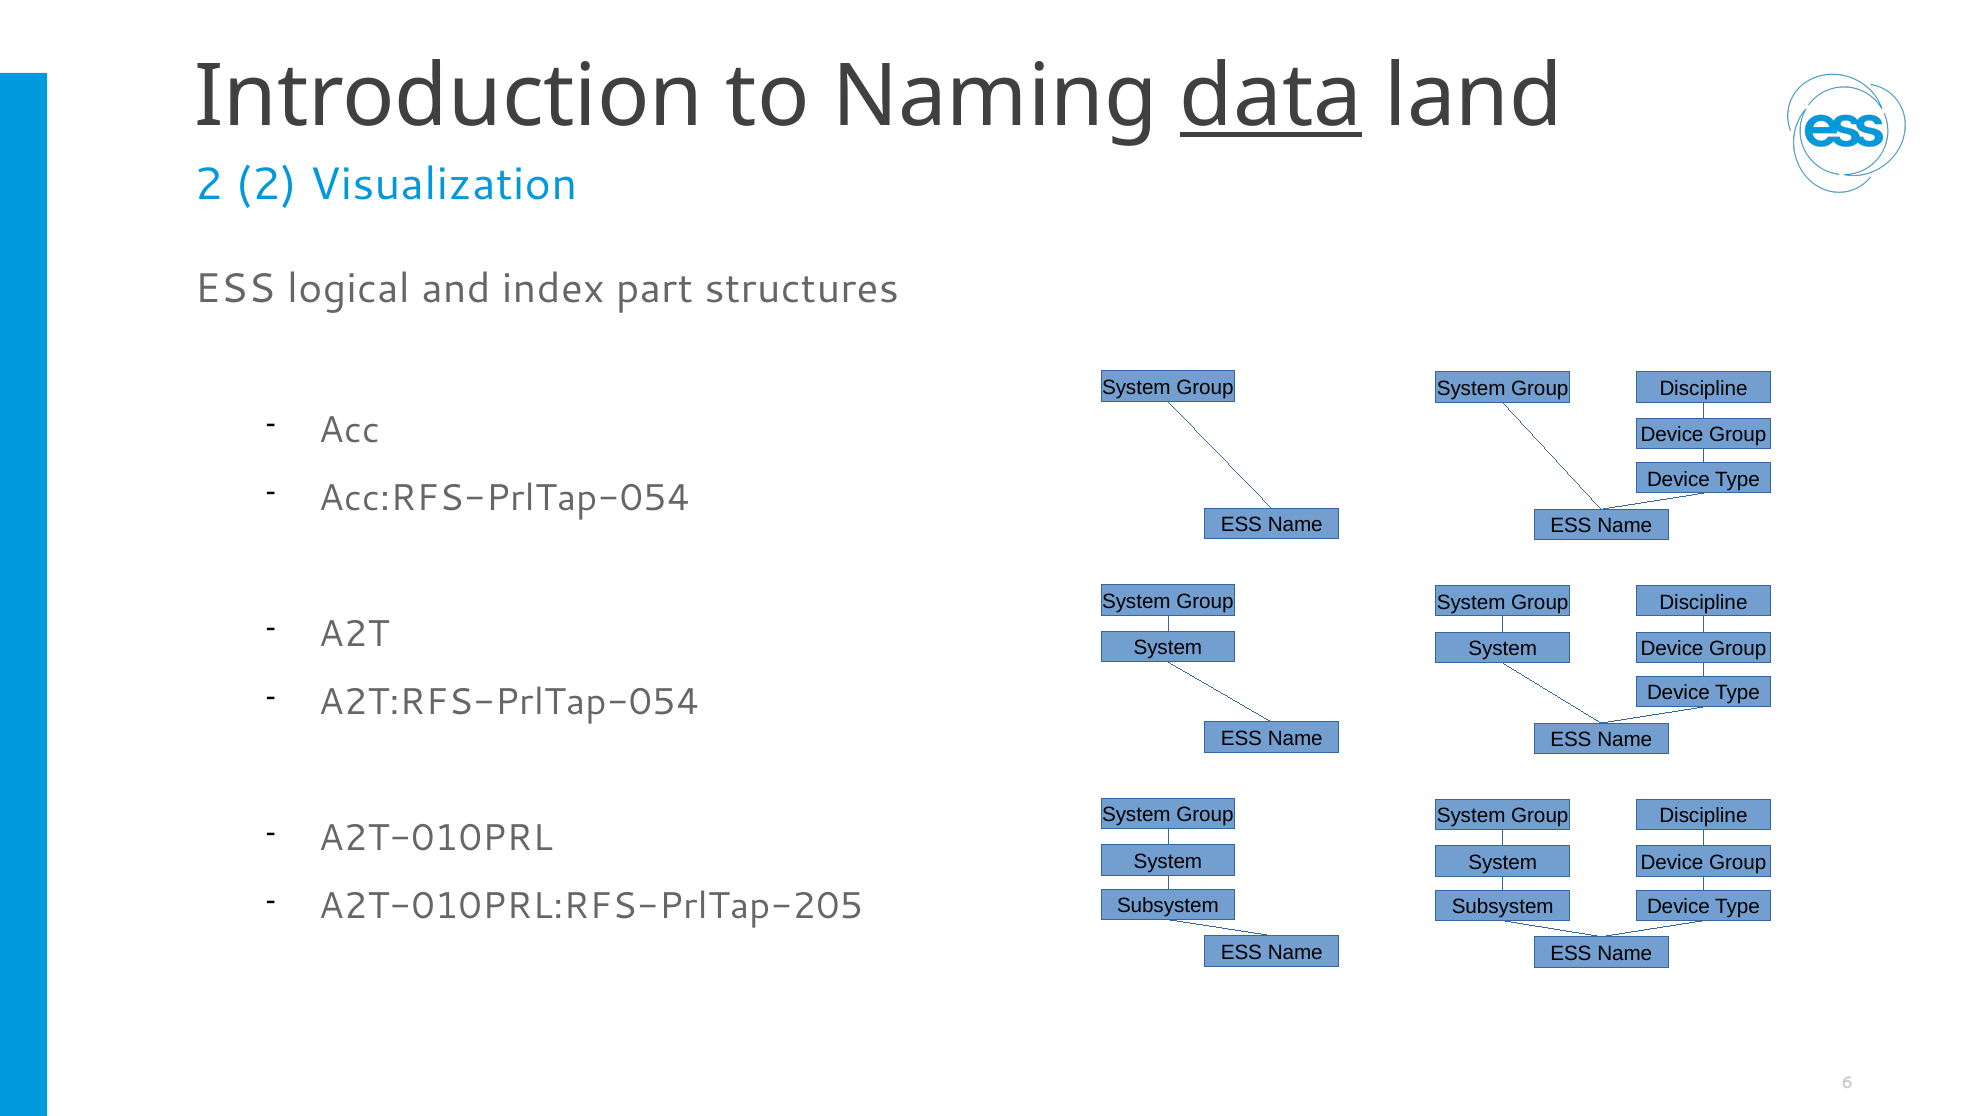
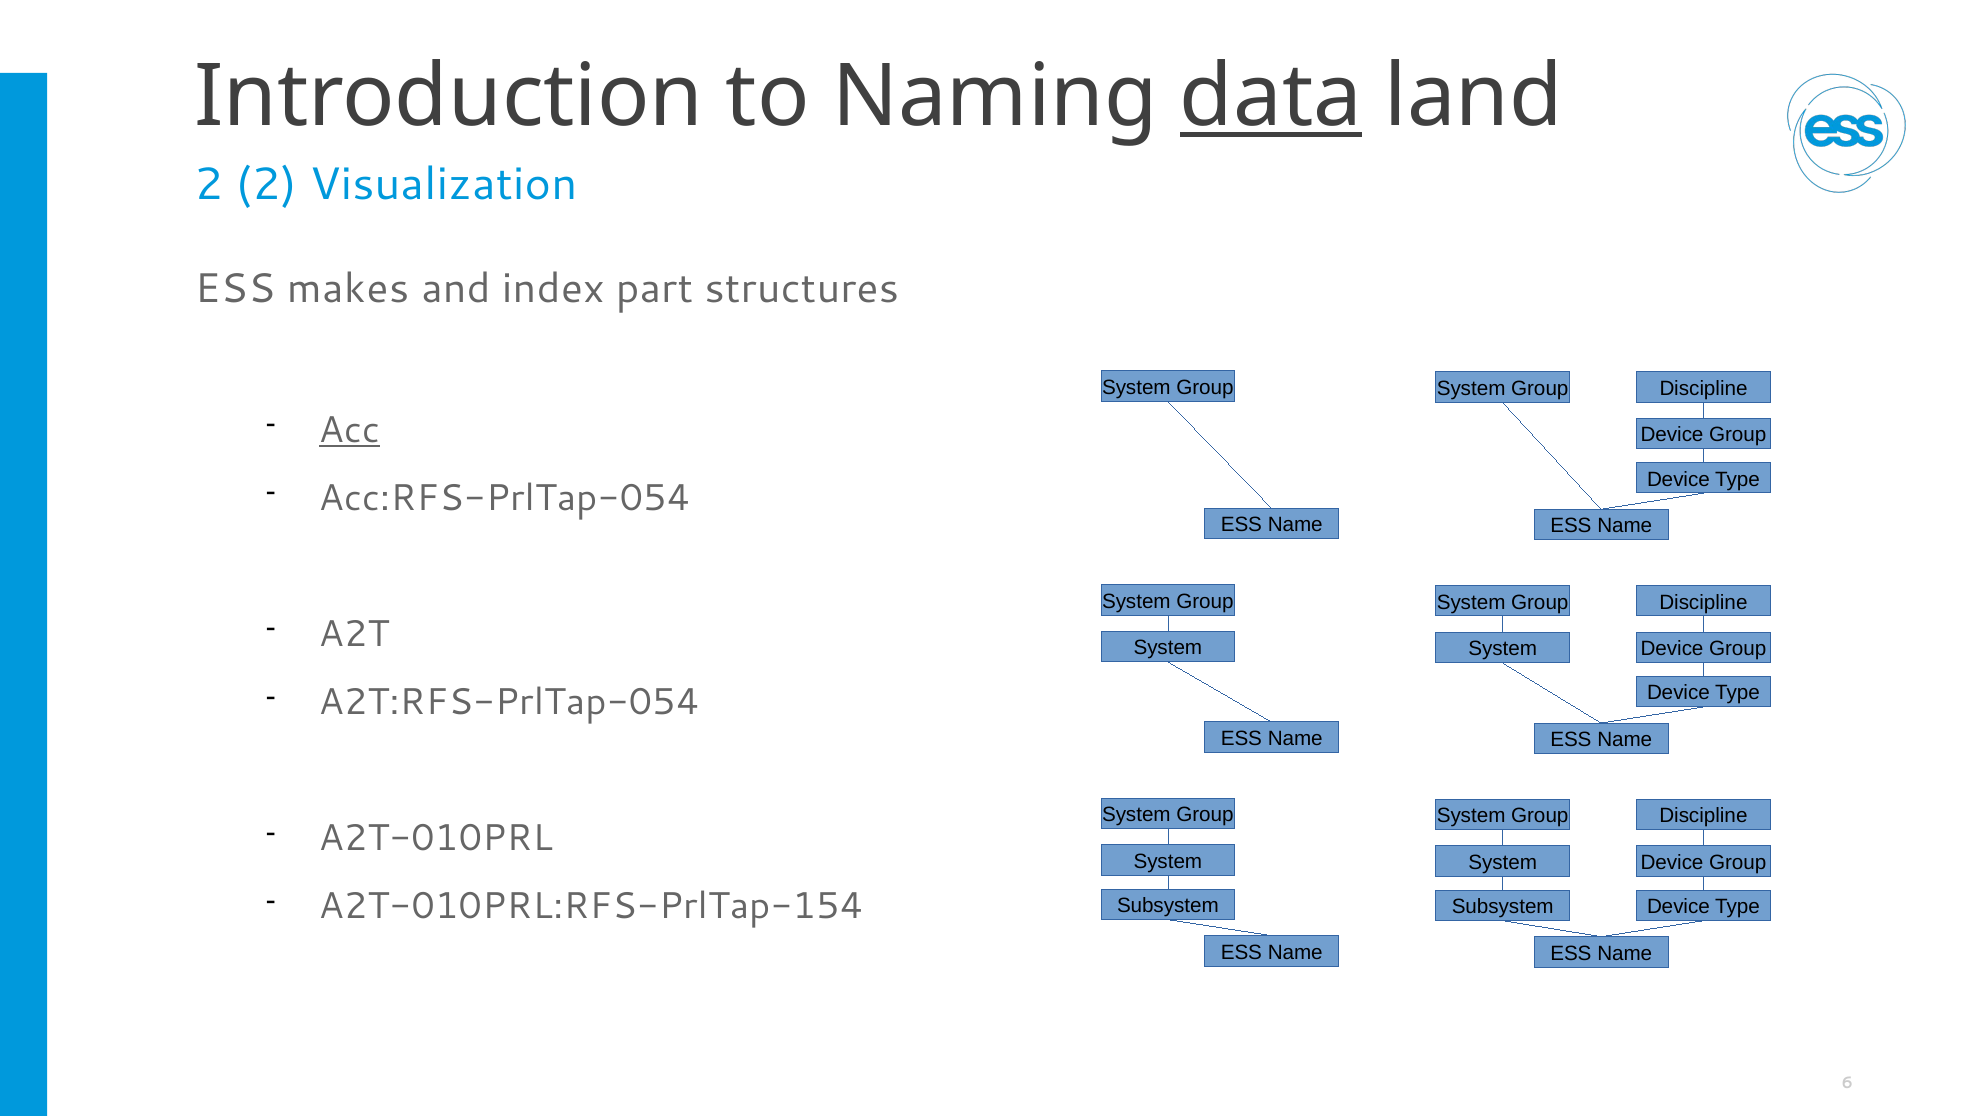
logical: logical -> makes (348, 289)
Acc underline: none -> present (349, 430)
A2T-010PRL:RFS-PrlTap-205: A2T-010PRL:RFS-PrlTap-205 -> A2T-010PRL:RFS-PrlTap-154 (591, 906)
